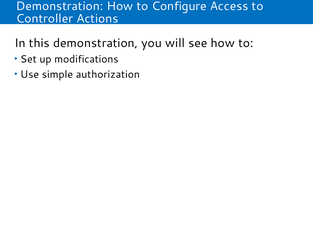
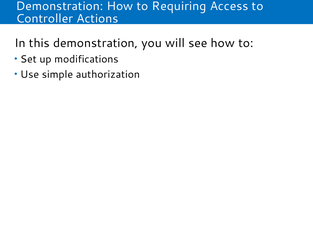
Configure: Configure -> Requiring (179, 6)
